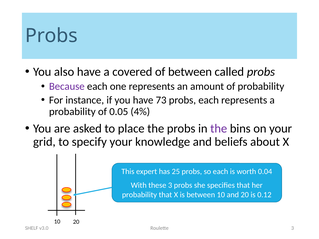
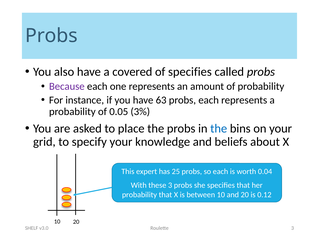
of between: between -> specifies (190, 72)
73: 73 -> 63 (161, 100)
4%: 4% -> 3% (140, 112)
the colour: purple -> blue (219, 129)
